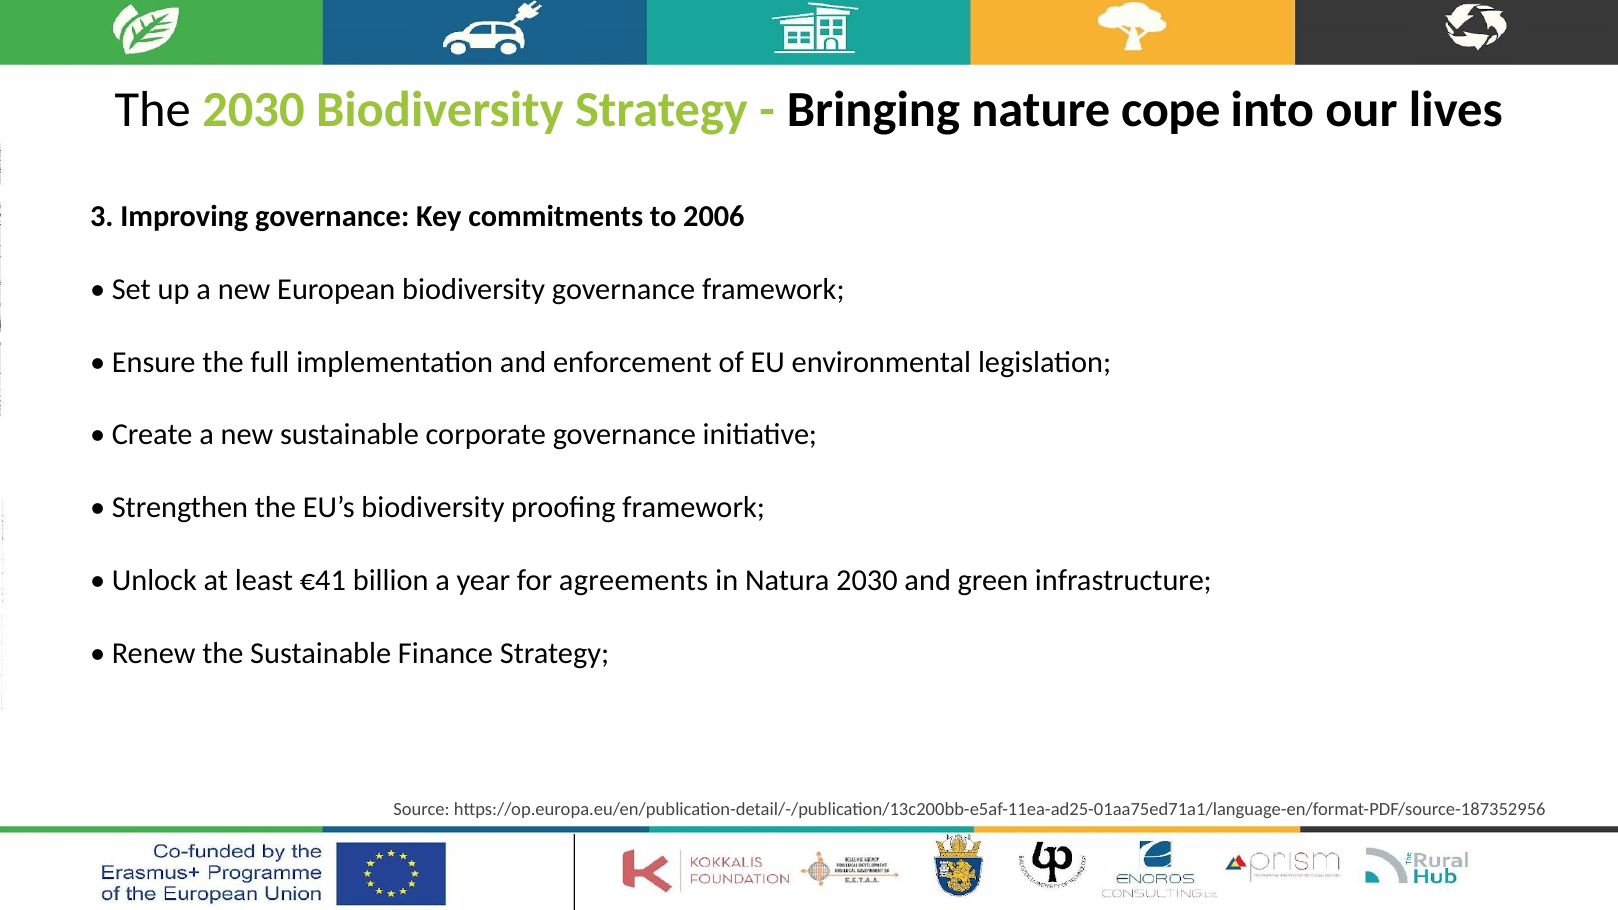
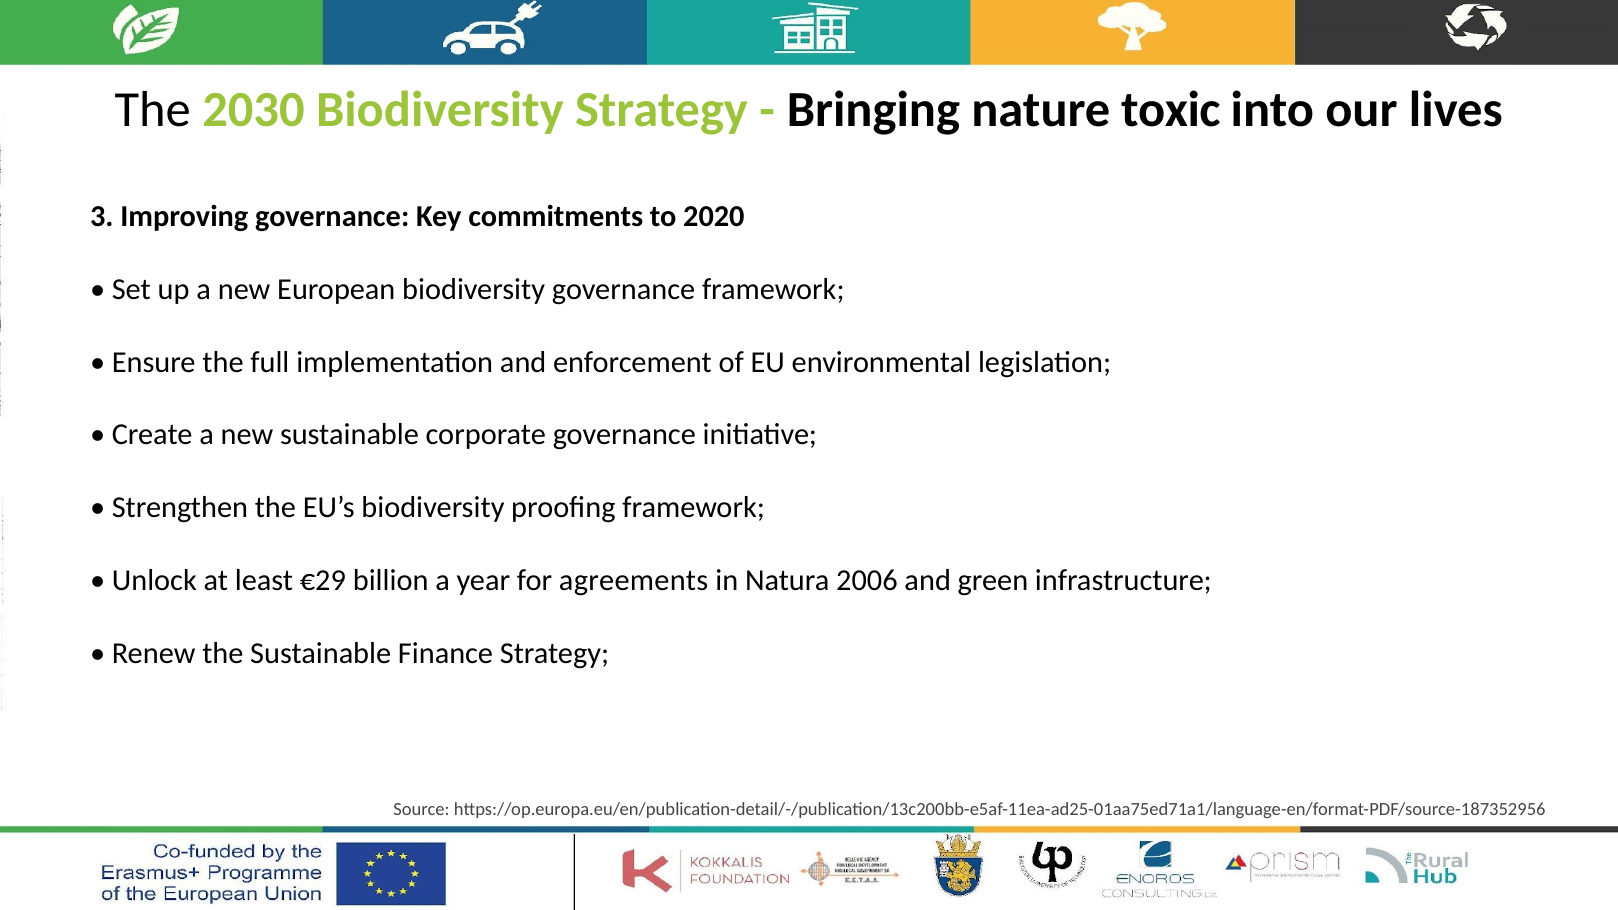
cope: cope -> toxic (1171, 110)
2006: 2006 -> 2020 (714, 216)
€41: €41 -> €29 (323, 581)
Natura 2030: 2030 -> 2006 (867, 581)
